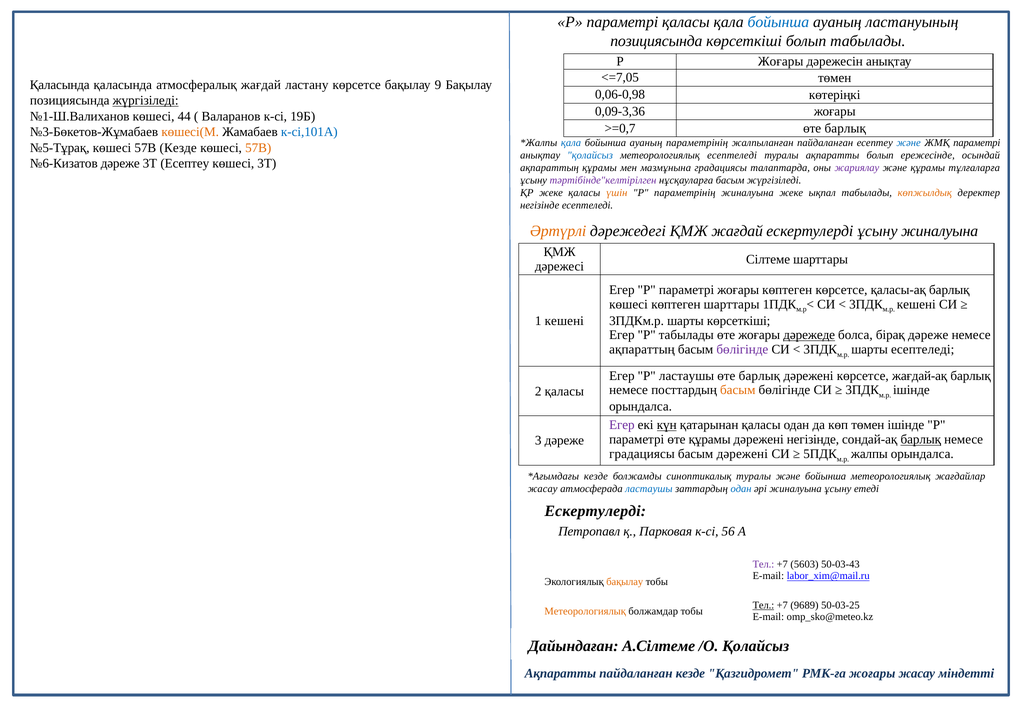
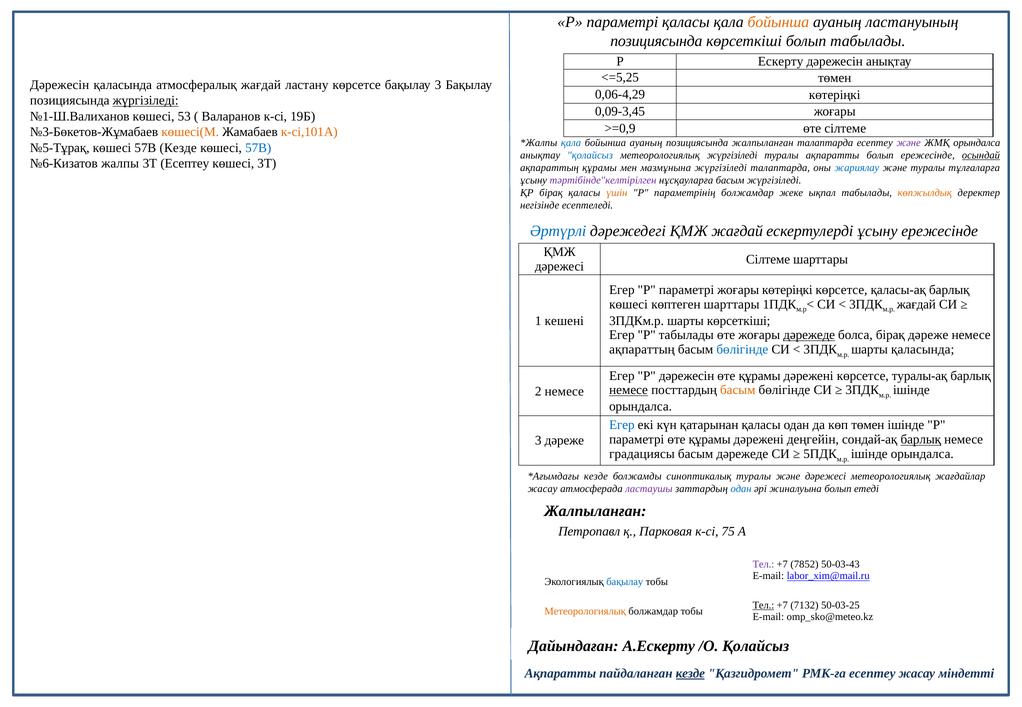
бойынша colour: blue -> orange (778, 22)
Р Жоғары: Жоғары -> Ескерту (781, 62)
<=7,05: <=7,05 -> <=5,25 (620, 78)
Қаласында: Қаласында -> Дәрежесін (60, 85)
бақылау 9: 9 -> 3 (438, 85)
0,06-0,98: 0,06-0,98 -> 0,06-4,29 (620, 95)
0,09-3,36: 0,09-3,36 -> 0,09-3,45 (620, 111)
44: 44 -> 53 (184, 116)
>=0,7: >=0,7 -> >=0,9 (620, 128)
барлық: барлық -> сілтеме (845, 128)
к-сі,101А colour: blue -> orange (309, 132)
ауаның параметрінің: параметрінің -> позициясында (697, 143)
жалпыланған пайдаланған: пайдаланған -> талаптарда (825, 143)
және colour: blue -> purple (909, 143)
ЖМҚ параметрі: параметрі -> орындалса (977, 143)
57В colour: orange -> blue (258, 148)
метеорологиялық есептеледі: есептеледі -> жүргізіледі (732, 155)
осындай underline: none -> present (981, 155)
№6-Кизатов дәреже: дәреже -> жалпы (120, 164)
мазмұнына градациясы: градациясы -> жүргізіледі (721, 168)
жариялау colour: purple -> blue (857, 168)
және құрамы: құрамы -> туралы (928, 168)
ҚР жеке: жеке -> бірақ (551, 193)
параметрінің жиналуына: жиналуына -> болжамдар (747, 193)
Әртүрлі colour: orange -> blue (558, 231)
ұсыну жиналуына: жиналуына -> ережесінде (940, 231)
жоғары көптеген: көптеген -> көтеріңкі (787, 290)
кешені: кешені -> жағдай (916, 304)
бөлігінде colour: purple -> blue (742, 350)
шарты есептеледі: есептеледі -> қаласында (923, 350)
Р ластаушы: ластаушы -> дәрежесін (687, 376)
барлық: барлық -> құрамы (760, 376)
жағдай-ақ: жағдай-ақ -> туралы-ақ (920, 376)
немесе underline: none -> present (629, 390)
2 қаласы: қаласы -> немесе (564, 391)
Егер colour: purple -> blue (622, 425)
күн underline: present -> none (667, 425)
дәрежені негізінде: негізінде -> деңгейін (813, 440)
басым дәрежені: дәрежені -> дәрежеде (742, 454)
жалпы: жалпы -> ішінде (869, 454)
және бойынша: бойынша -> дәрежесі (826, 477)
ластаушы colour: blue -> purple (649, 489)
жиналуына ұсыну: ұсыну -> болып (838, 489)
Ескертулерді: Ескертулерді -> Жалпыланған (595, 511)
56: 56 -> 75 (728, 532)
5603: 5603 -> 7852 (804, 565)
бақылау colour: orange -> blue (625, 582)
9689: 9689 -> 7132 (804, 606)
А.Сілтеме: А.Сілтеме -> А.Ескерту (659, 646)
кезде underline: none -> present (690, 674)
РМК-ға жоғары: жоғары -> есептеу (872, 674)
